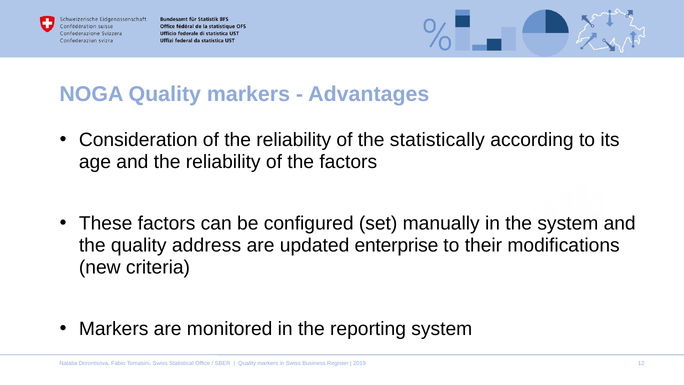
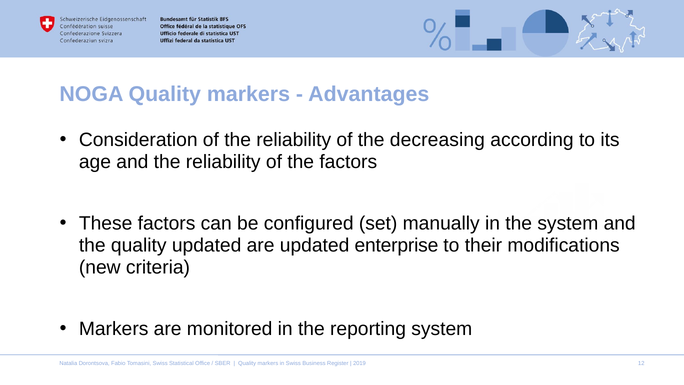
statistically: statistically -> decreasing (437, 140)
quality address: address -> updated (207, 245)
